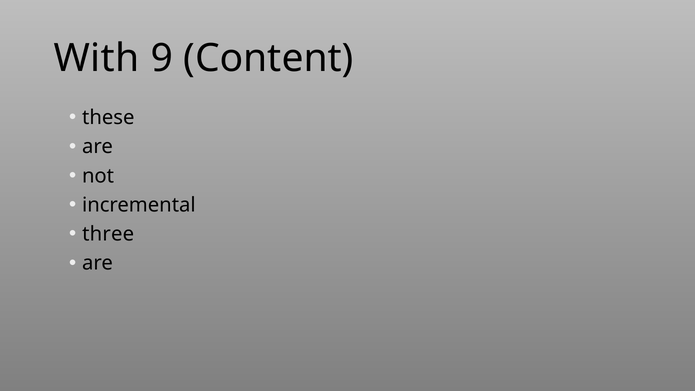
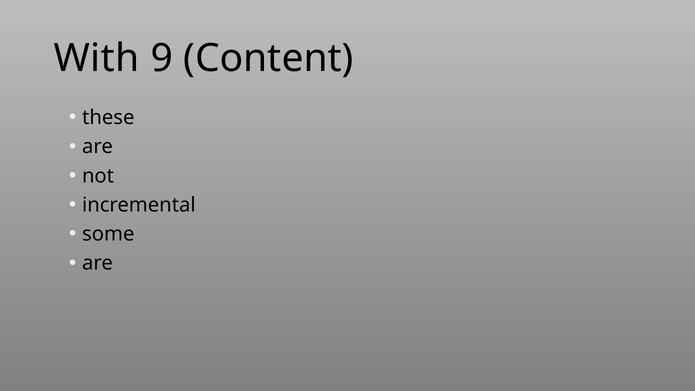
three: three -> some (108, 234)
